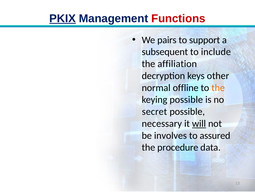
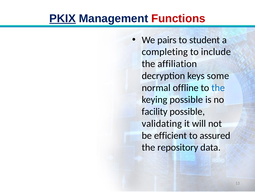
support: support -> student (205, 40)
subsequent: subsequent -> completing (165, 52)
other: other -> some (218, 75)
the colour: orange -> blue (218, 87)
secret: secret -> facility (155, 111)
necessary: necessary -> validating (162, 123)
will underline: present -> none (199, 123)
involves: involves -> efficient (170, 135)
procedure: procedure -> repository (178, 147)
